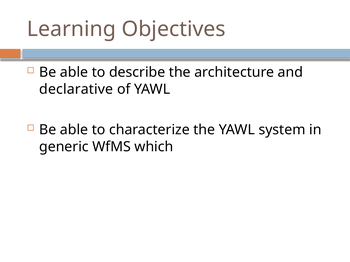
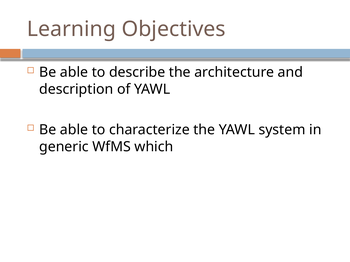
declarative: declarative -> description (76, 89)
